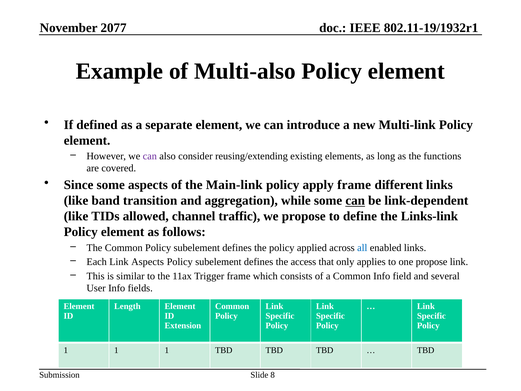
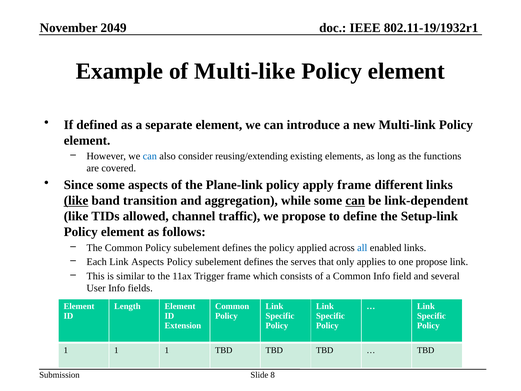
2077: 2077 -> 2049 (114, 28)
Multi-also: Multi-also -> Multi-like (245, 71)
can colour: purple -> blue (150, 156)
Main-link: Main-link -> Plane-link (234, 185)
like underline: none -> present (76, 201)
Links-link: Links-link -> Setup-link (429, 216)
access: access -> serves (303, 262)
